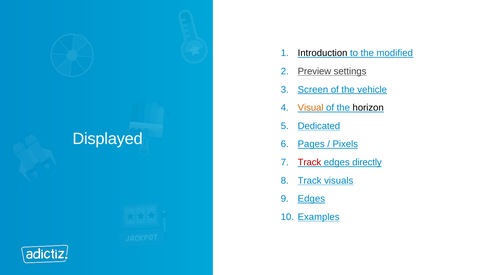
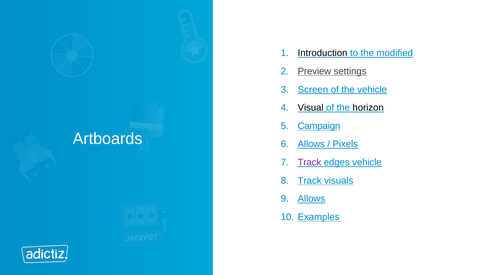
Visual colour: orange -> black (311, 108)
Dedicated: Dedicated -> Campaign (319, 126)
Displayed: Displayed -> Artboards (108, 139)
Pages: Pages -> Allows (311, 144)
Track colour: red -> purple (309, 162)
edges directly: directly -> vehicle (367, 162)
Edges: Edges -> Allows (311, 199)
